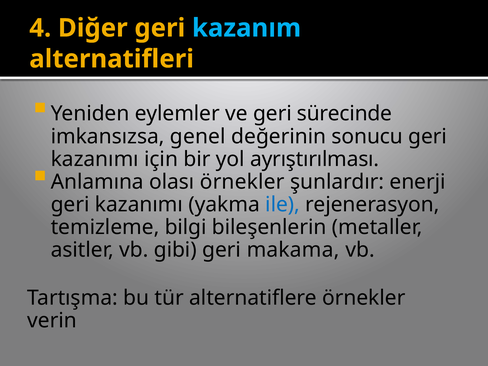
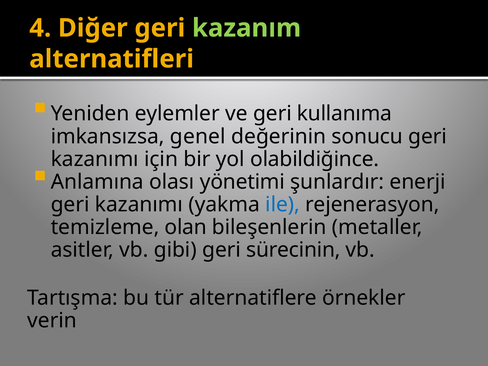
kazanım colour: light blue -> light green (247, 28)
sürecinde: sürecinde -> kullanıma (344, 114)
ayrıştırılması: ayrıştırılması -> olabildiğince (315, 159)
olası örnekler: örnekler -> yönetimi (242, 182)
bilgi: bilgi -> olan (186, 227)
makama: makama -> sürecinin (293, 250)
